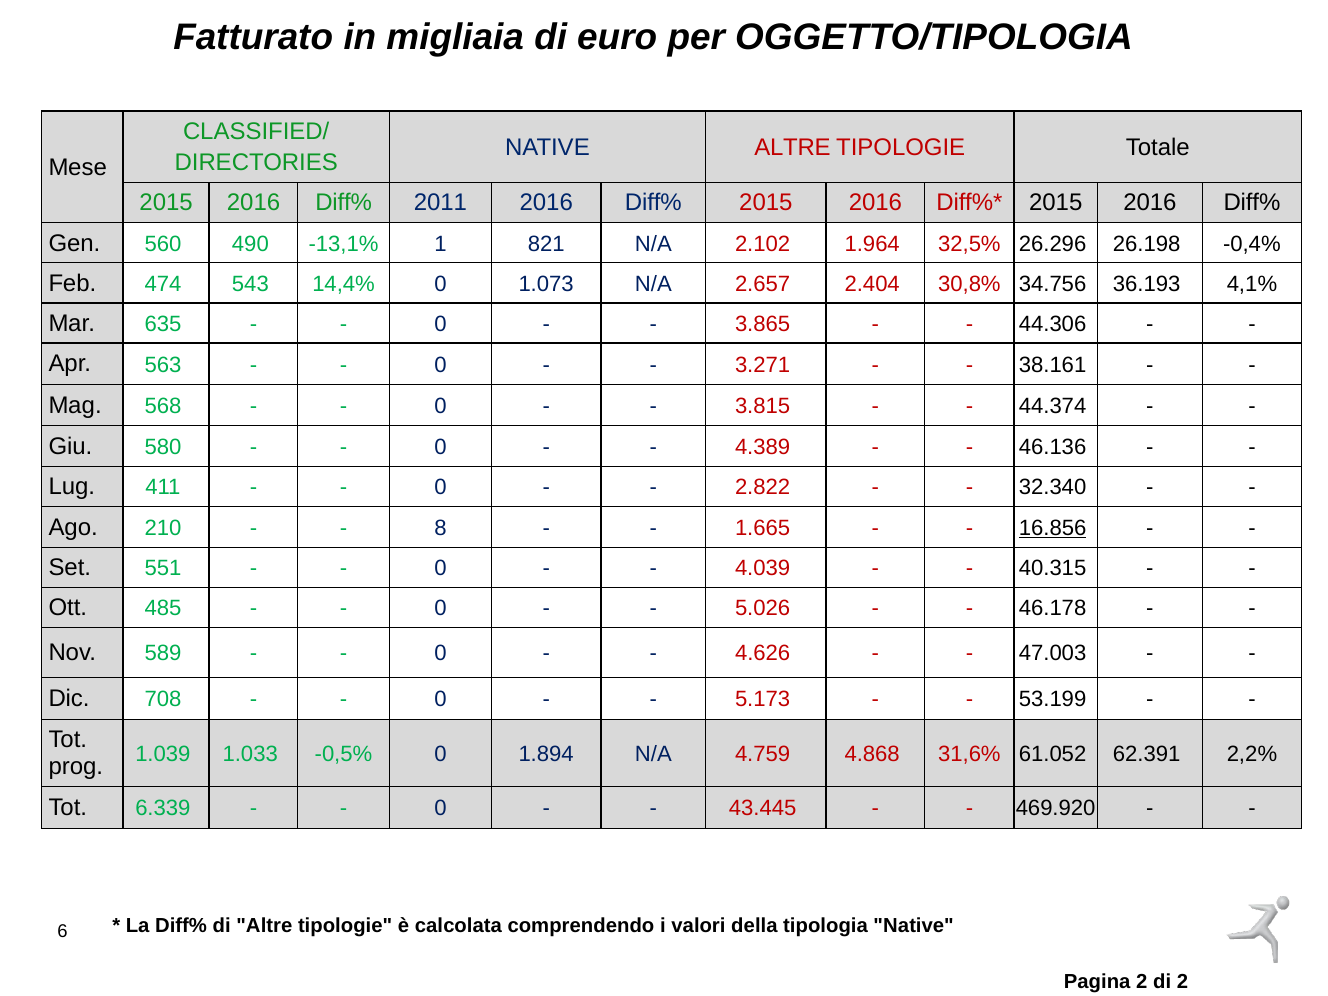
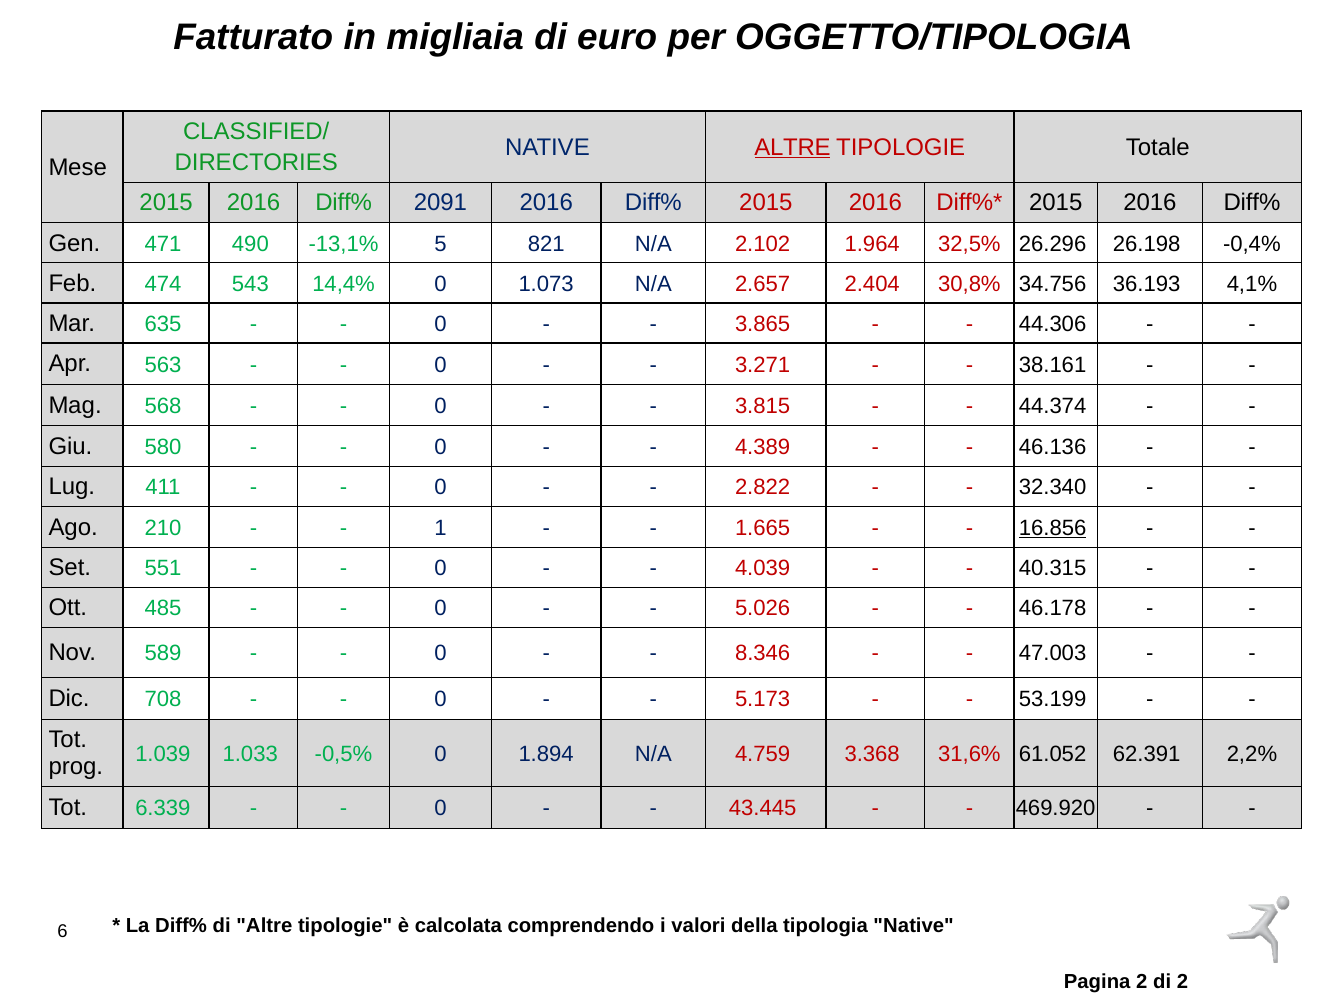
ALTRE underline: none -> present (793, 147)
2011: 2011 -> 2091 (440, 203)
560: 560 -> 471 (163, 244)
1: 1 -> 5 (440, 244)
8: 8 -> 1 (440, 528)
4.626: 4.626 -> 8.346 (763, 654)
4.868: 4.868 -> 3.368 (872, 754)
